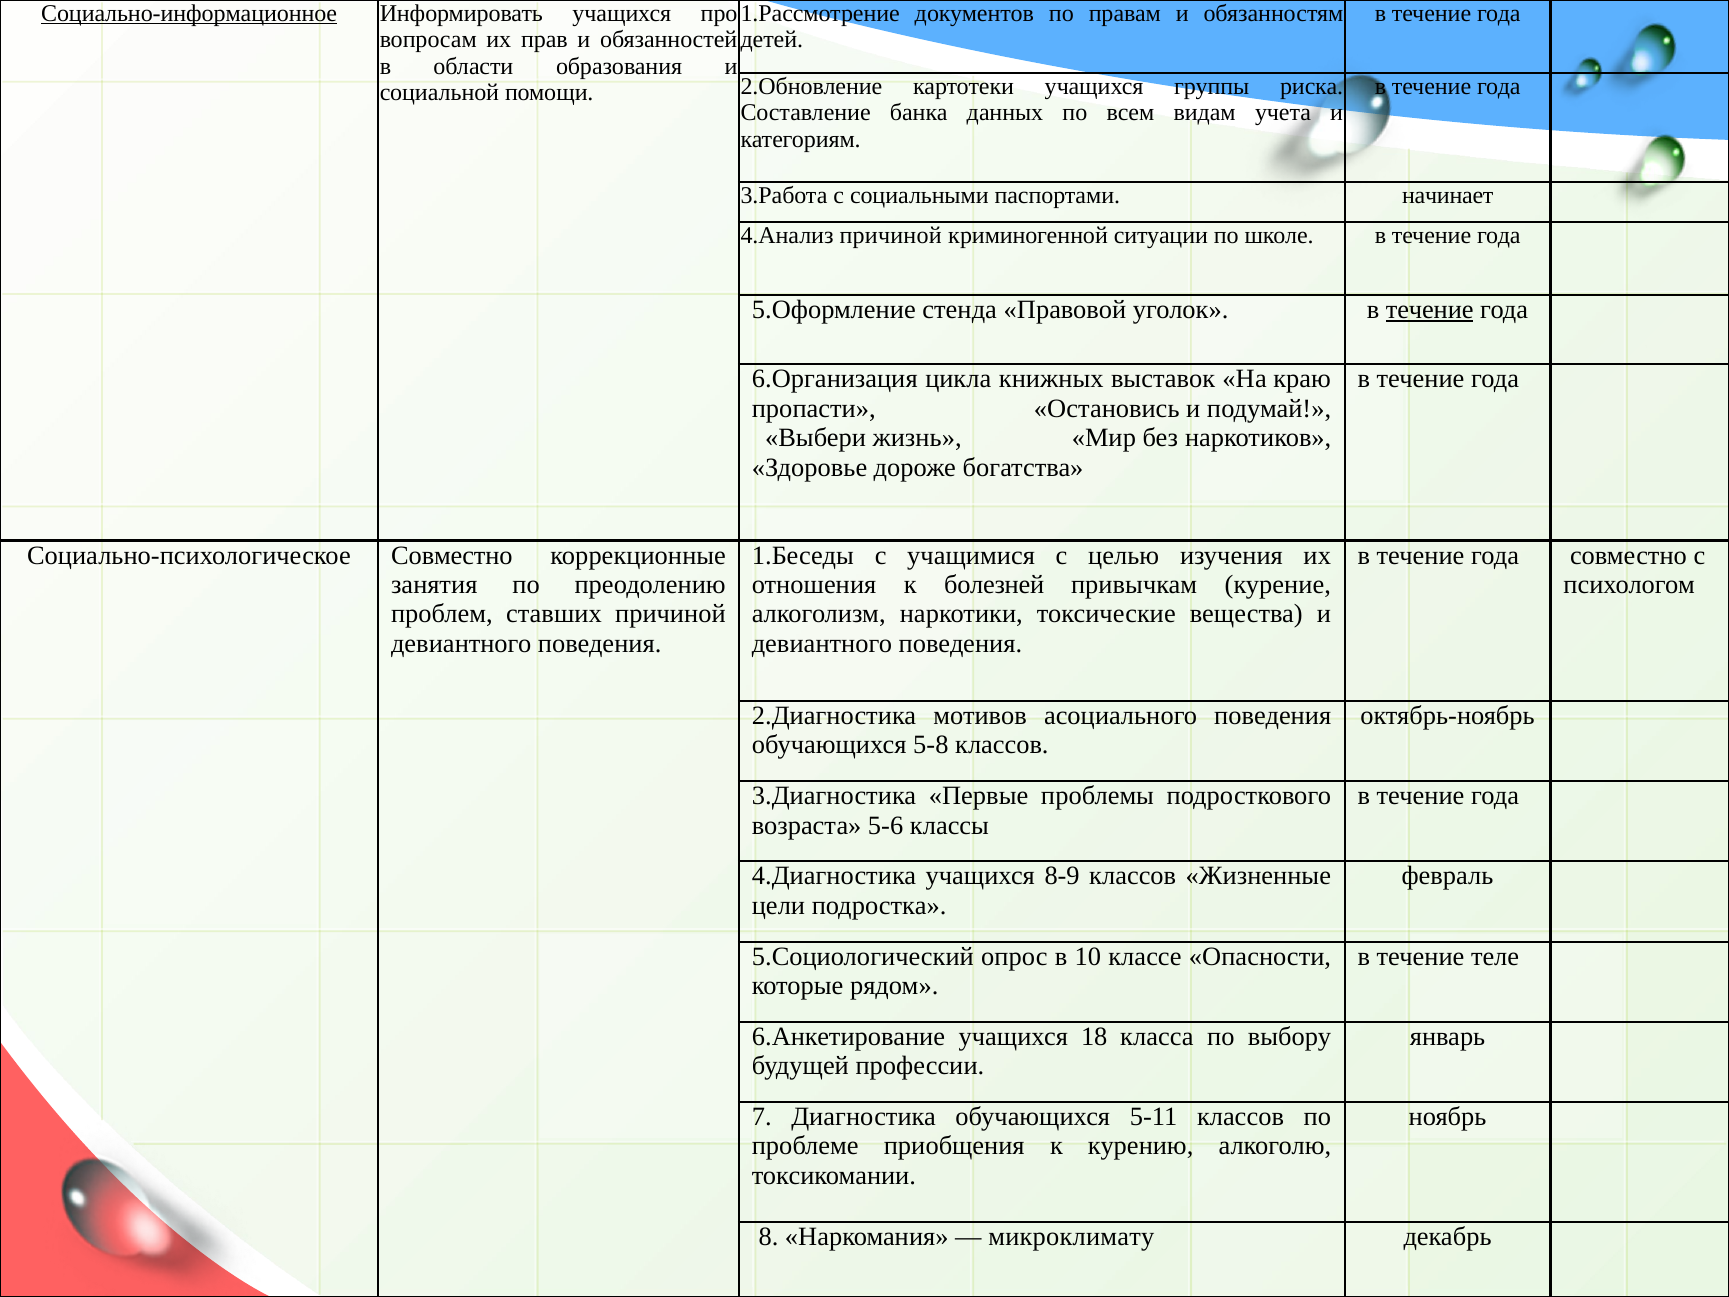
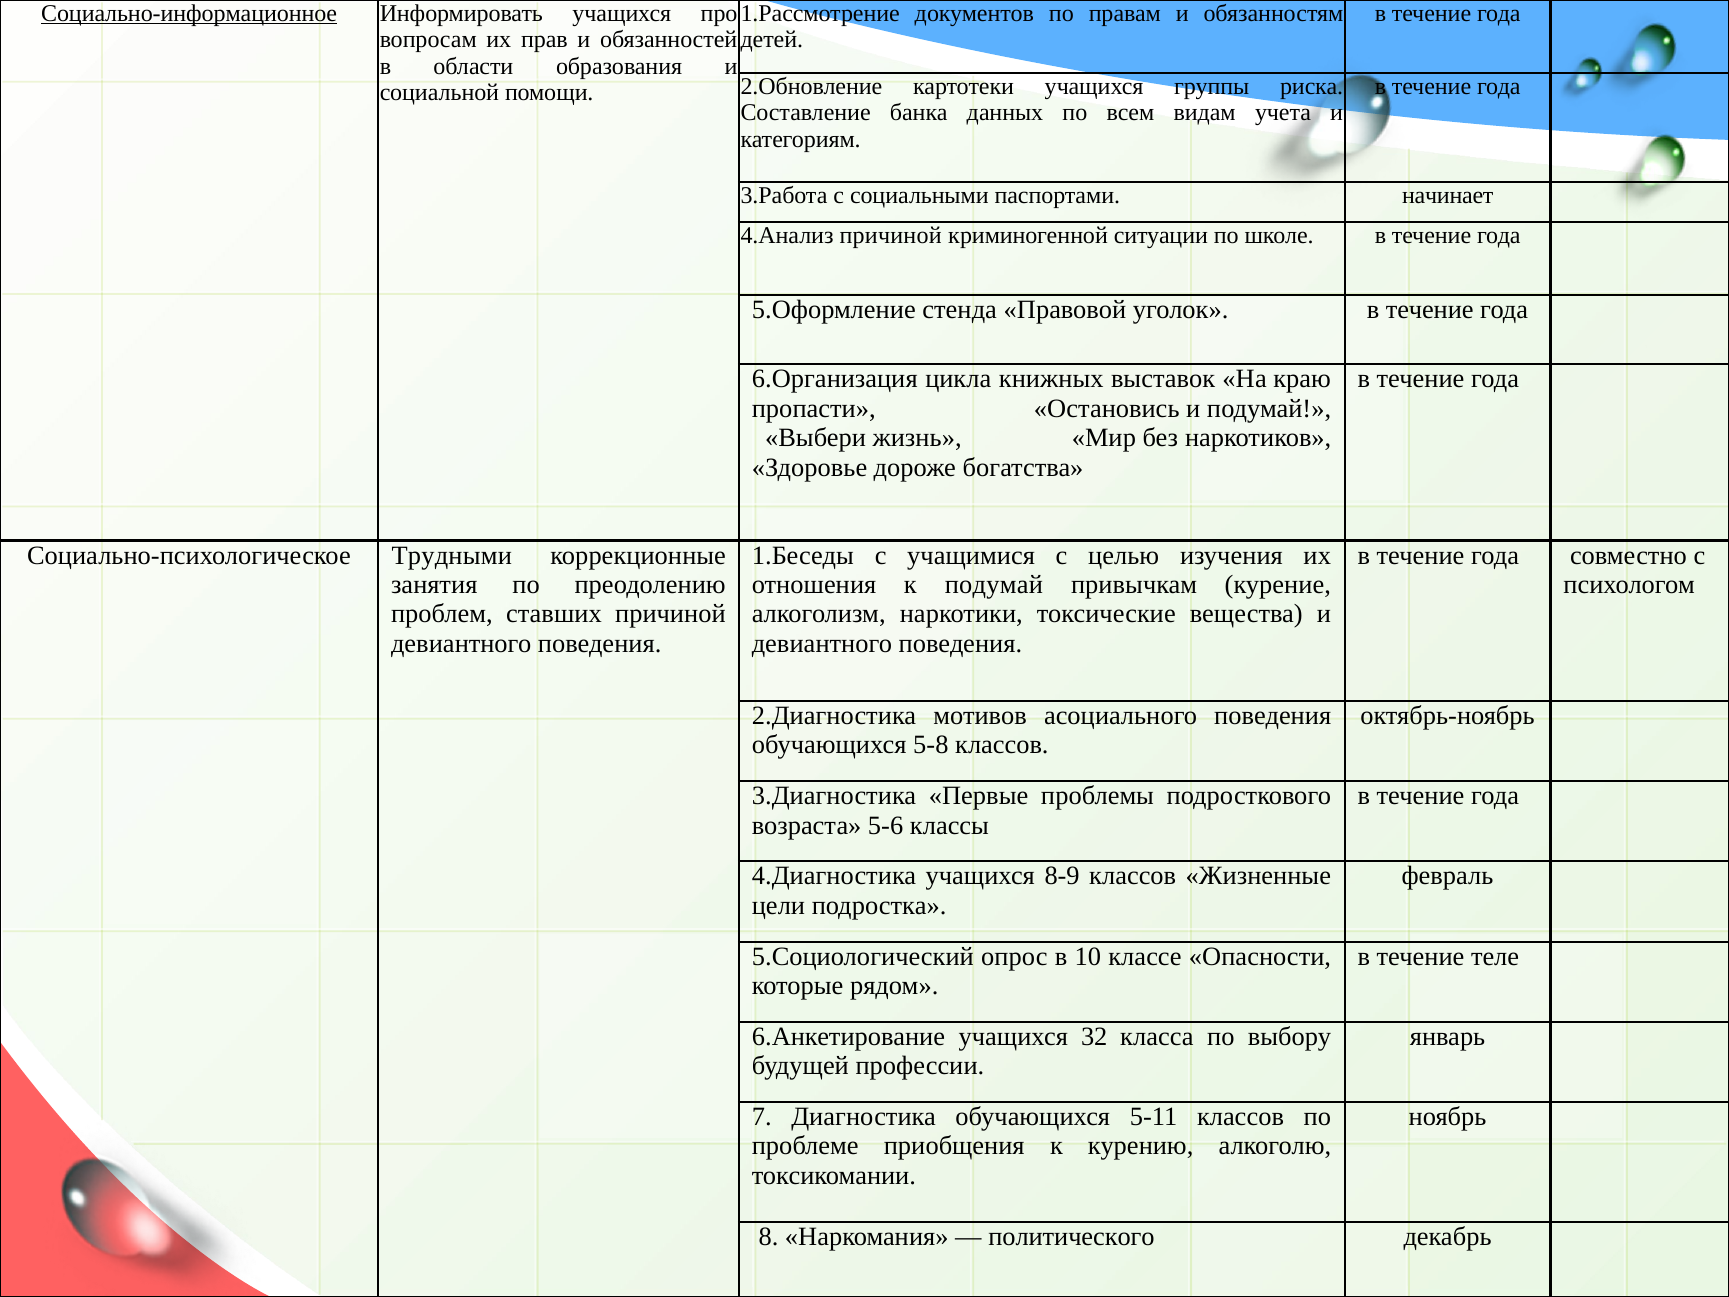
течение underline: present -> none (1430, 310)
Социально-психологическое Совместно: Совместно -> Трудными (452, 555)
к болезней: болезней -> подумай (994, 585)
18: 18 -> 32 (1094, 1036)
микроклимату: микроклимату -> политического (1071, 1237)
